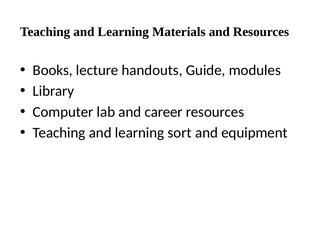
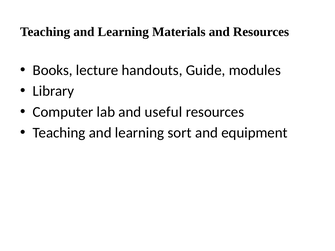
career: career -> useful (163, 112)
